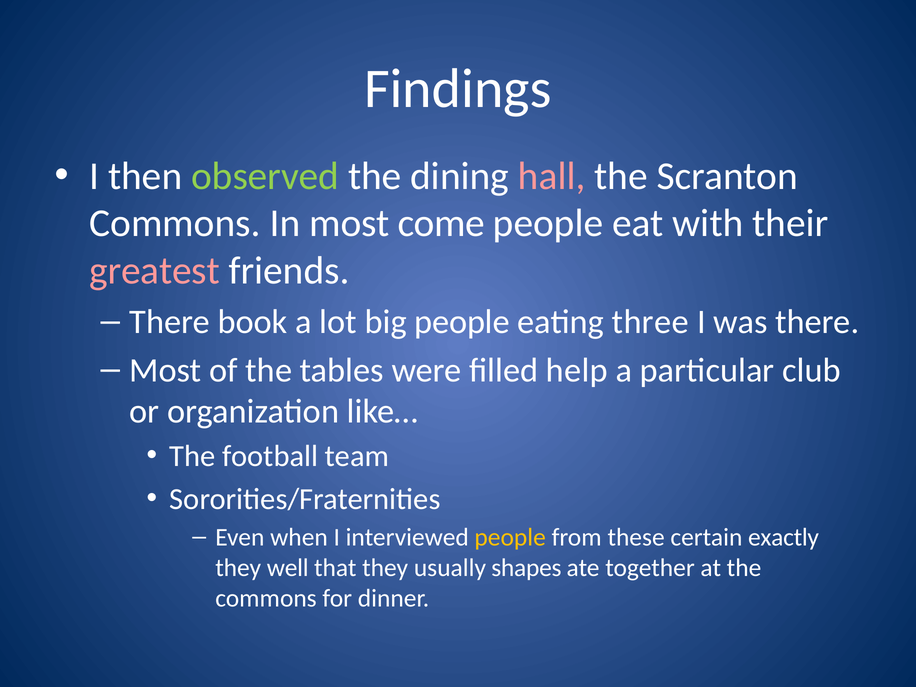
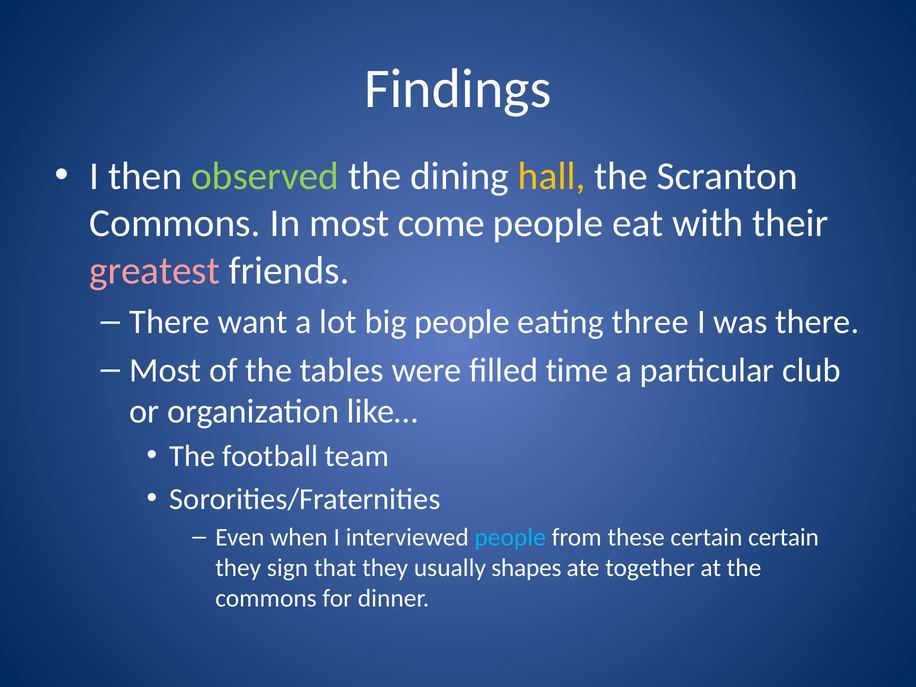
hall colour: pink -> yellow (552, 176)
book: book -> want (253, 322)
help: help -> time (577, 370)
people colour: yellow -> light blue (510, 537)
certain exactly: exactly -> certain (784, 537)
well: well -> sign (288, 568)
